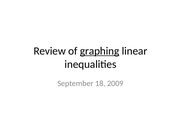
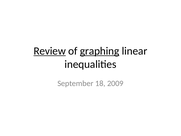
Review underline: none -> present (50, 51)
